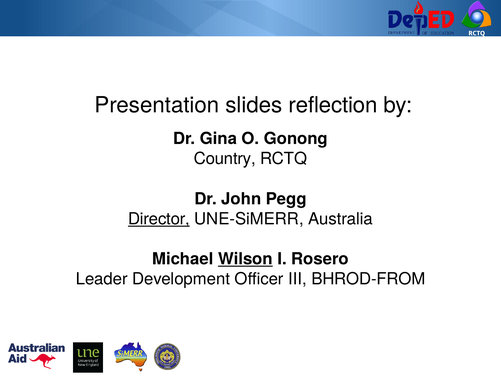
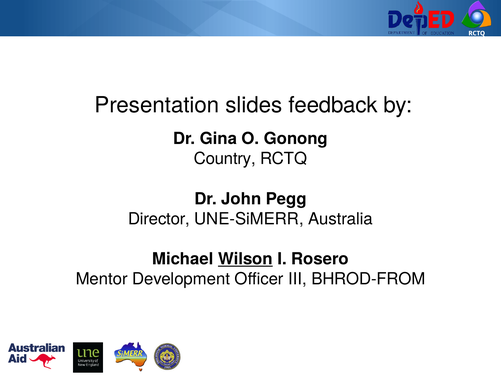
reflection: reflection -> feedback (333, 105)
Director underline: present -> none (159, 219)
Leader: Leader -> Mentor (102, 279)
